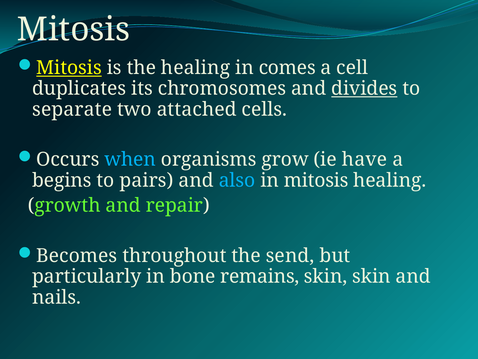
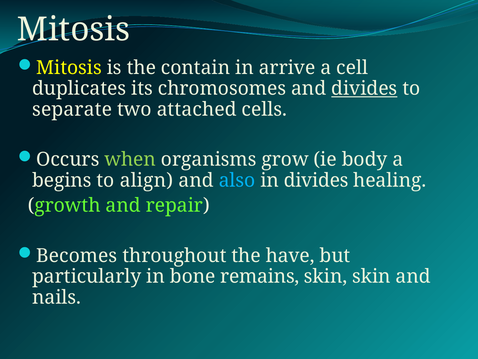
Mitosis underline: present -> none (69, 68)
the healing: healing -> contain (196, 68)
comes: comes -> arrive (287, 68)
when colour: light blue -> light green (130, 159)
have: have -> body (365, 159)
pairs: pairs -> align (146, 180)
in mitosis: mitosis -> divides (316, 180)
send: send -> have (290, 255)
